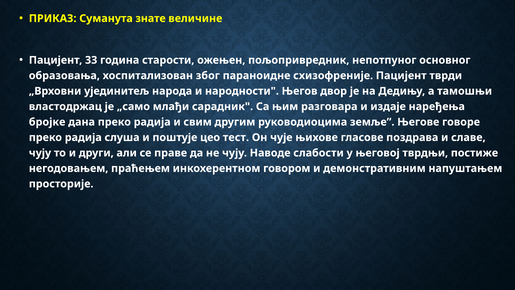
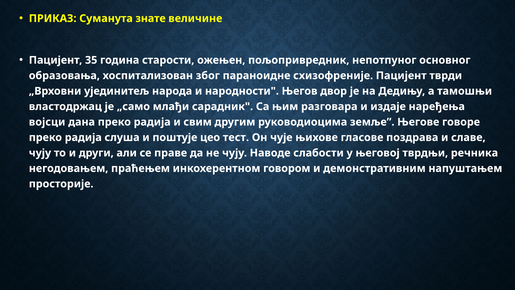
33: 33 -> 35 (91, 60)
бројке: бројке -> војсци (47, 122)
постиже: постиже -> речника (474, 153)
